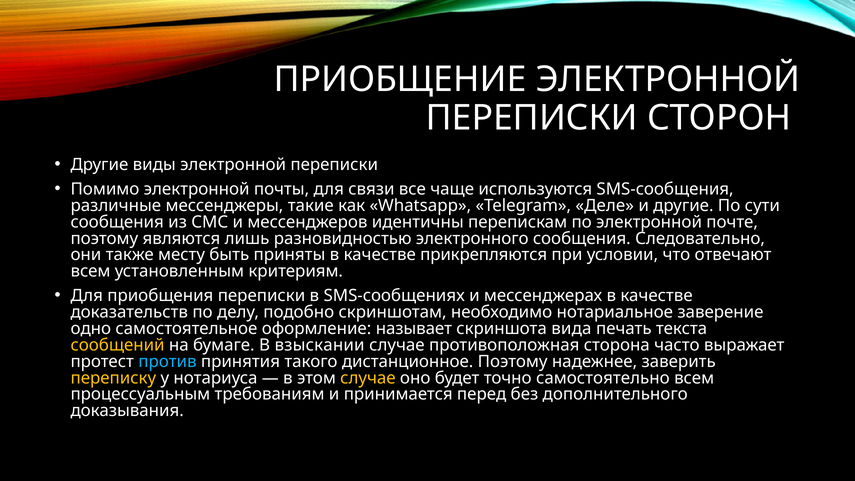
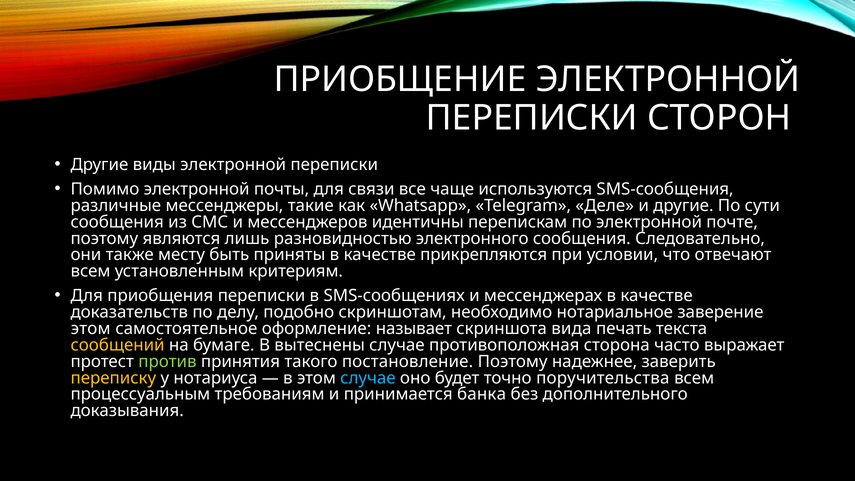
одно: одно -> этом (91, 329)
взыскании: взыскании -> вытеснены (320, 345)
против colour: light blue -> light green (167, 361)
дистанционное: дистанционное -> постановление (408, 361)
случае colour: yellow -> light blue (368, 378)
самостоятельно: самостоятельно -> поручительства (603, 378)
перед: перед -> банка (482, 394)
